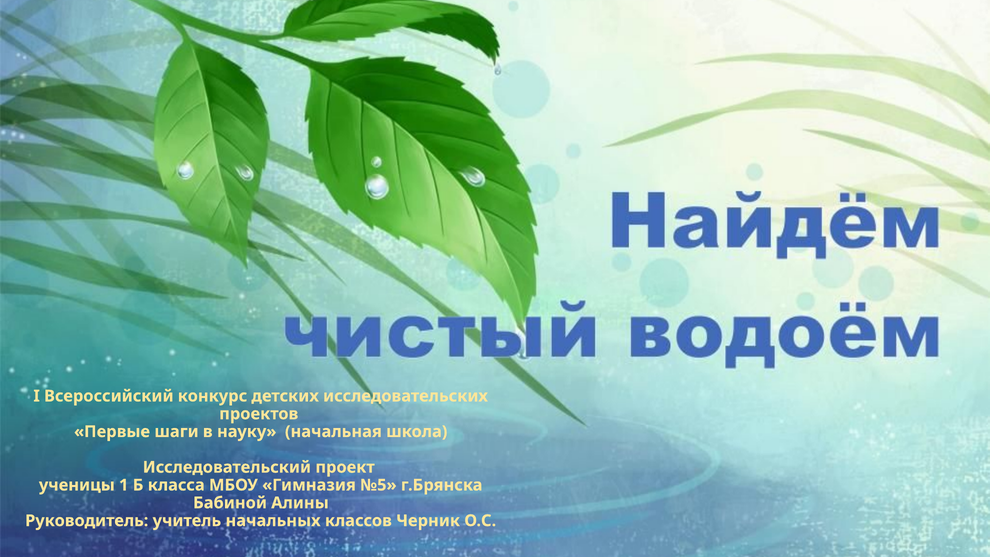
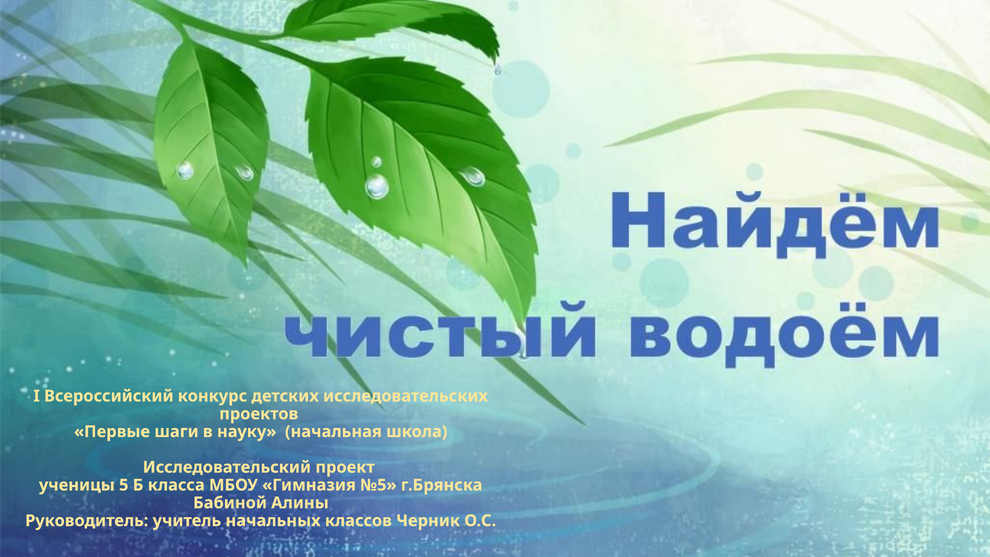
1: 1 -> 5 (124, 485)
